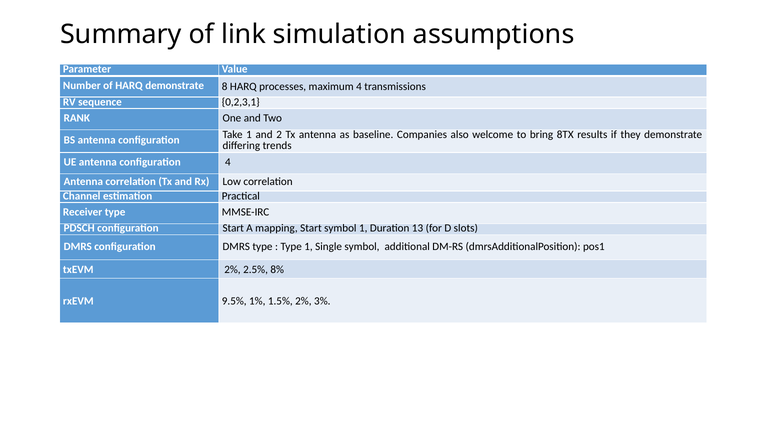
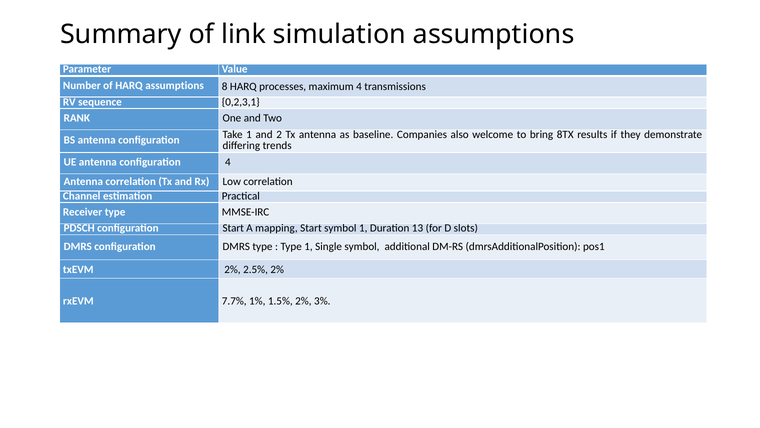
HARQ demonstrate: demonstrate -> assumptions (175, 85)
2.5% 8%: 8% -> 2% (277, 269)
9.5%: 9.5% -> 7.7% (234, 301)
